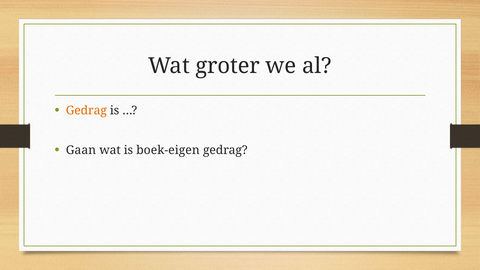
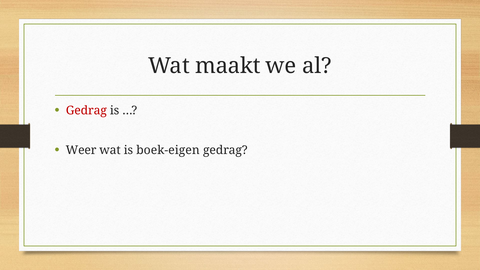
groter: groter -> maakt (228, 66)
Gedrag colour: orange -> red (86, 111)
Gaan: Gaan -> Weer (81, 150)
